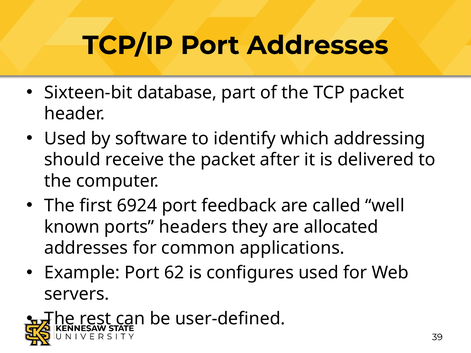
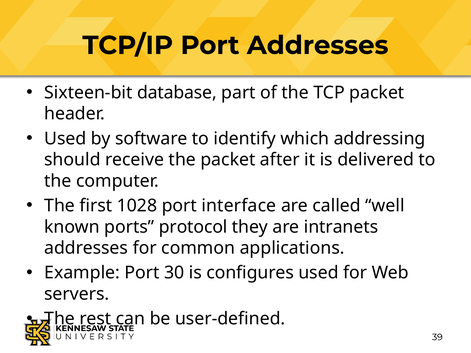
6924: 6924 -> 1028 (137, 206)
feedback: feedback -> interface (239, 206)
headers: headers -> protocol (193, 227)
allocated: allocated -> intranets (341, 227)
62: 62 -> 30 (174, 273)
